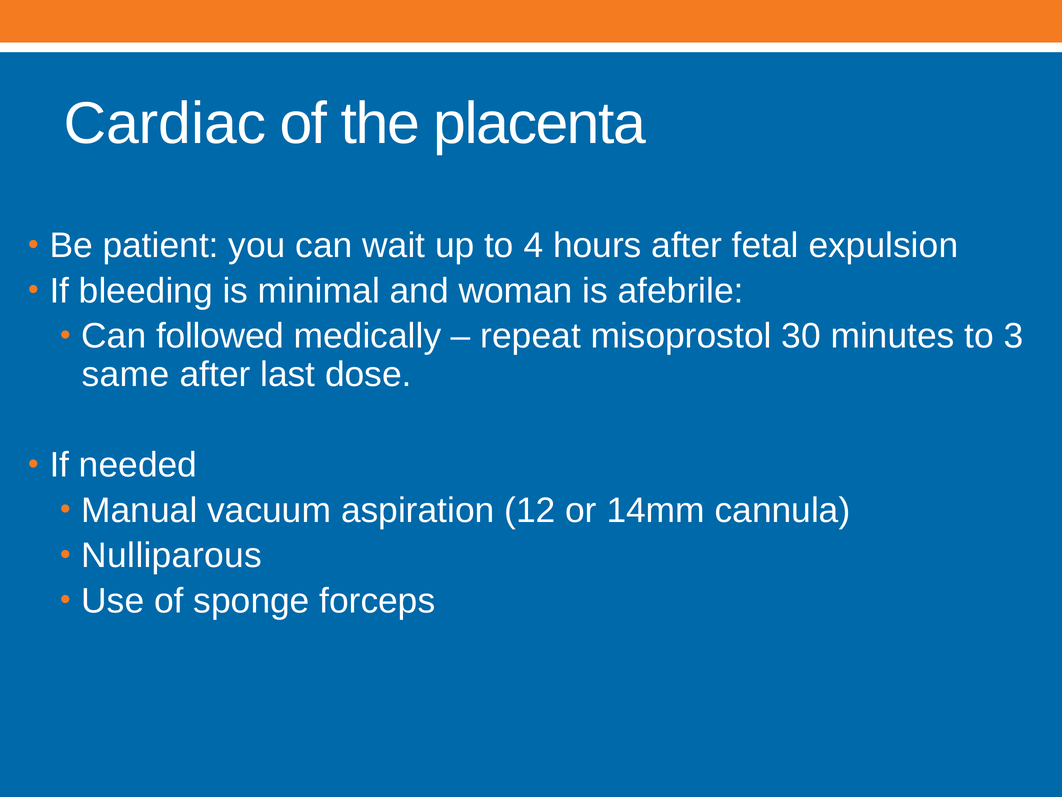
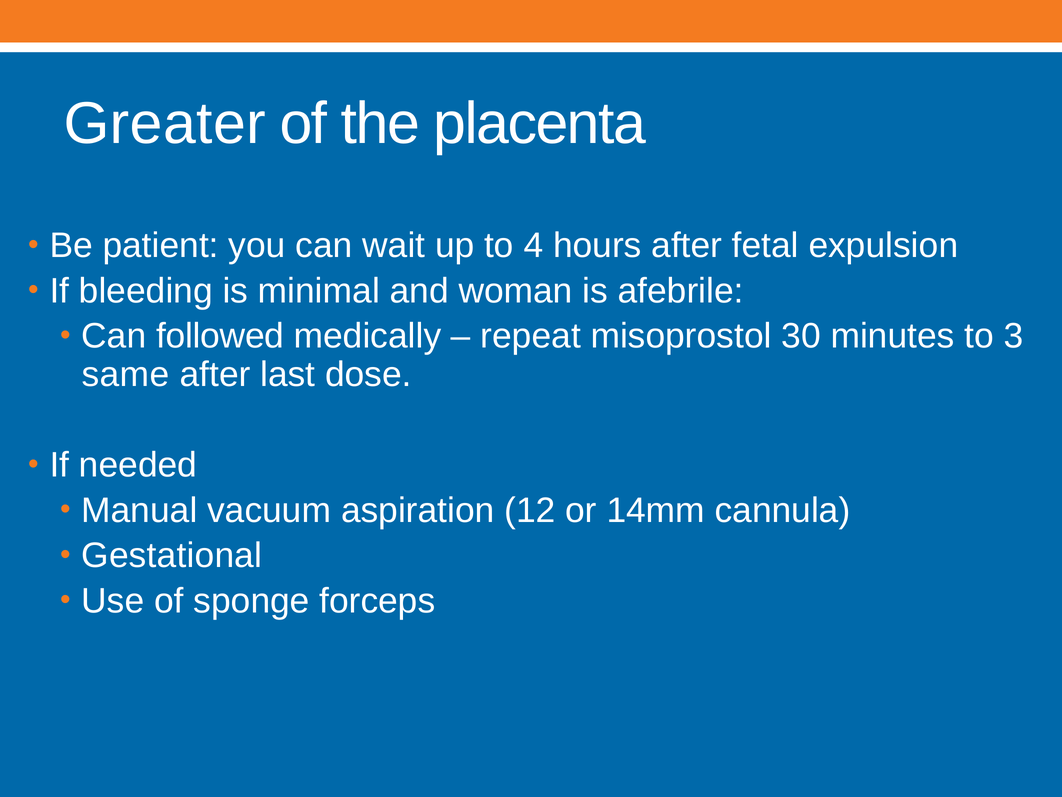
Cardiac: Cardiac -> Greater (165, 124)
Nulliparous: Nulliparous -> Gestational (172, 555)
